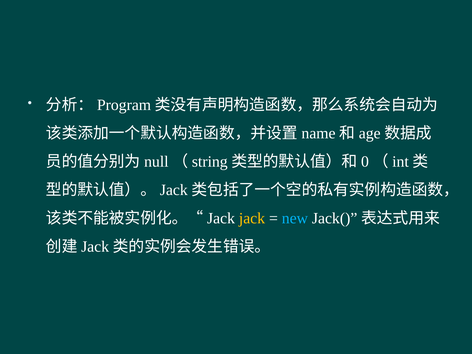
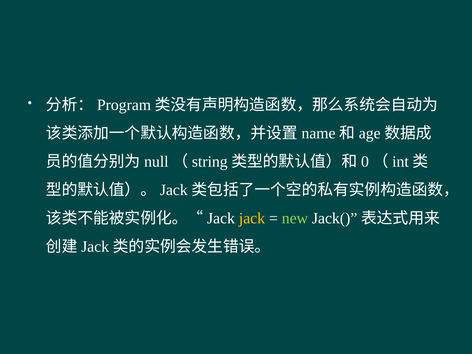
new colour: light blue -> light green (295, 218)
